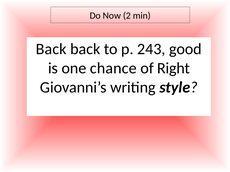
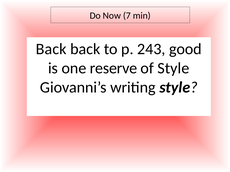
2: 2 -> 7 (127, 16)
chance: chance -> reserve (113, 68)
of Right: Right -> Style (173, 68)
